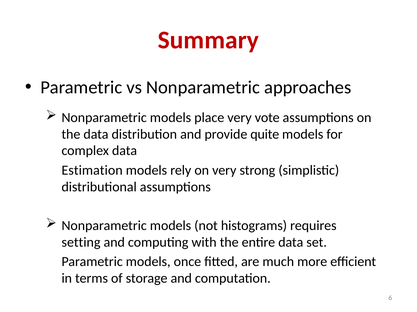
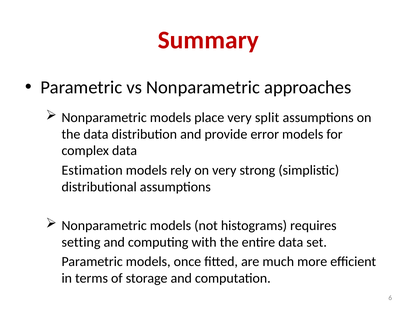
vote: vote -> split (267, 118)
quite: quite -> error (265, 134)
